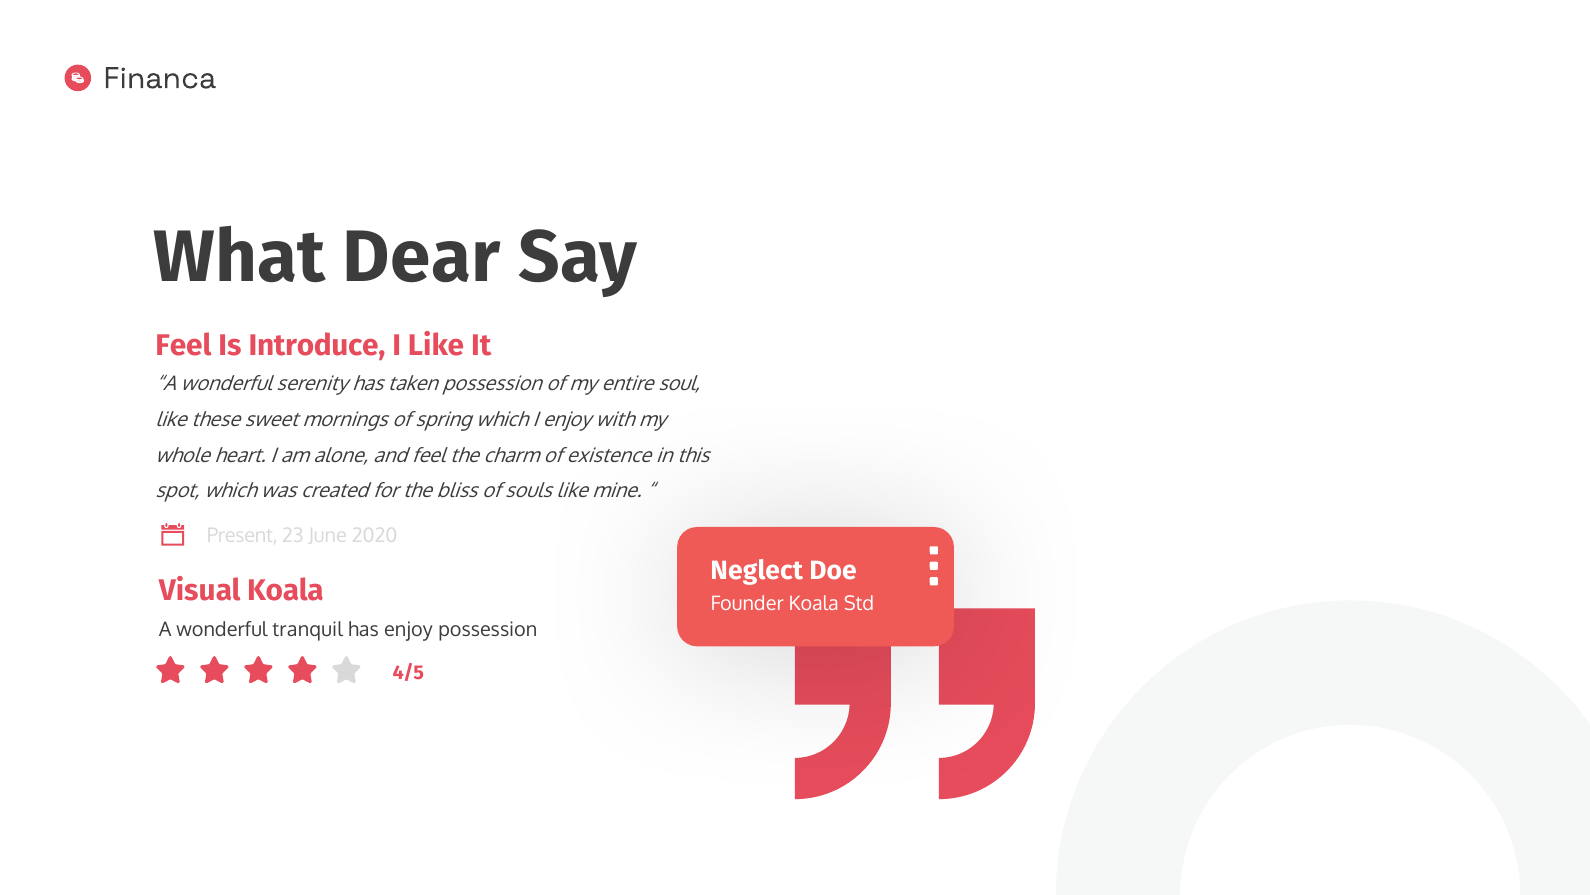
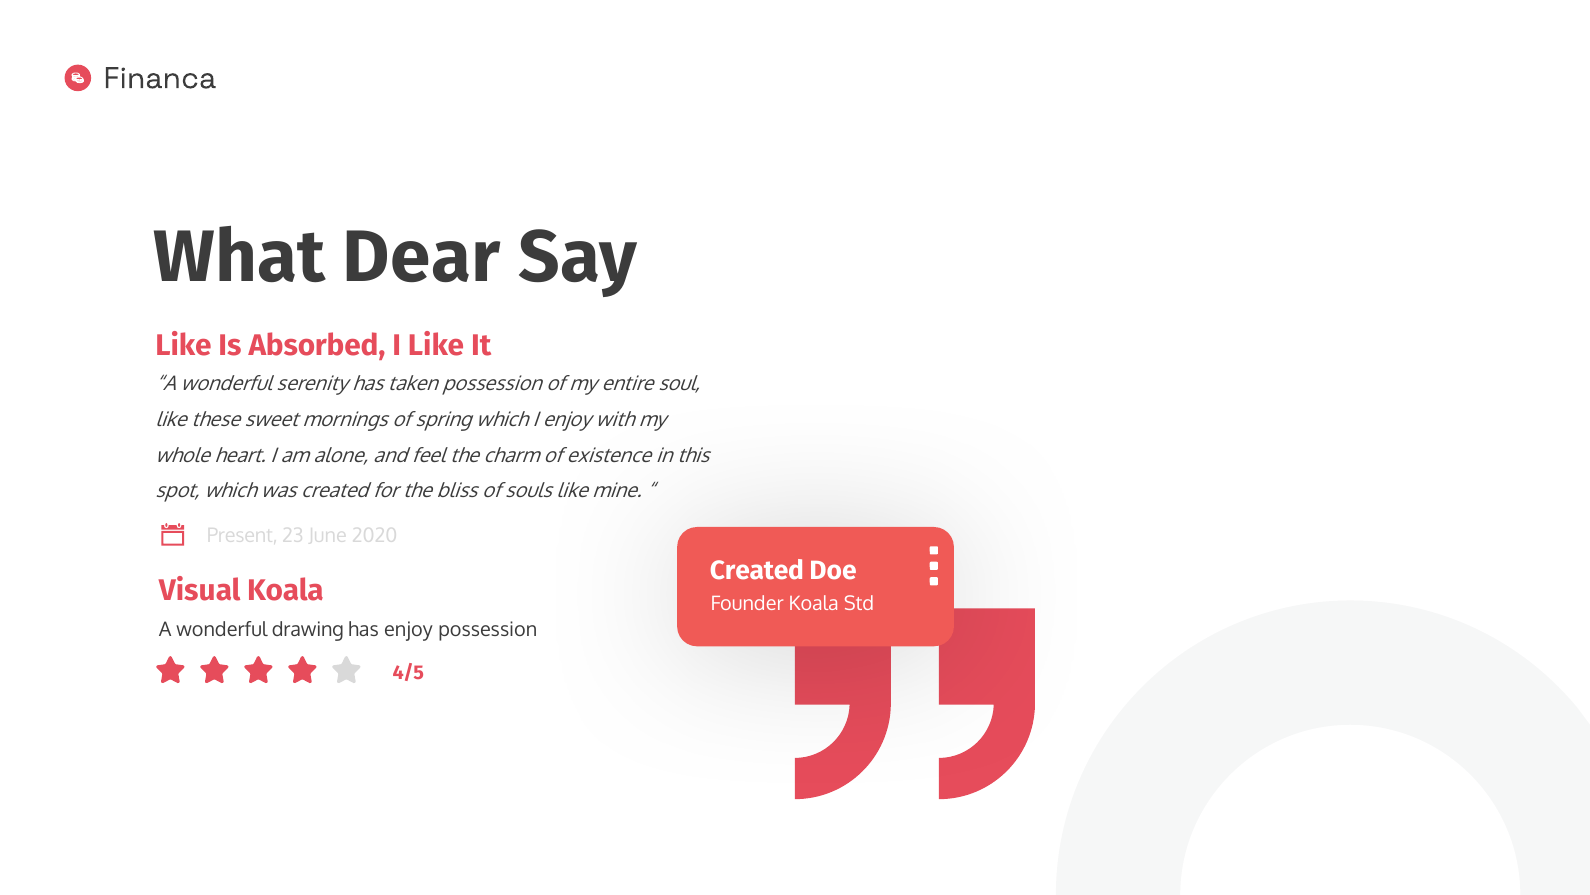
Feel: Feel -> Like (183, 346)
Introduce: Introduce -> Absorbed (317, 346)
Neglect: Neglect -> Created (757, 570)
tranquil: tranquil -> drawing (308, 629)
